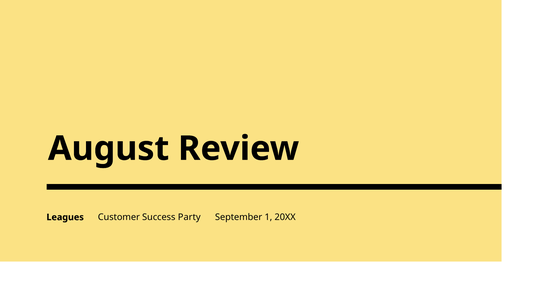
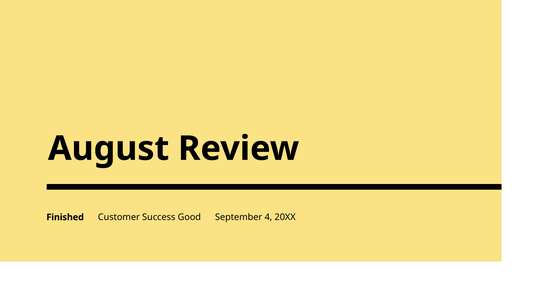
Leagues: Leagues -> Finished (65, 217)
Party: Party -> Good (189, 217)
1: 1 -> 4 (268, 217)
